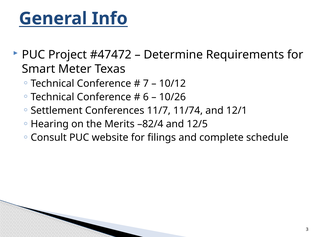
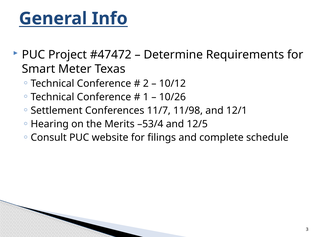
7: 7 -> 2 (146, 83)
6: 6 -> 1 (146, 97)
11/74: 11/74 -> 11/98 (188, 111)
–82/4: –82/4 -> –53/4 (150, 124)
